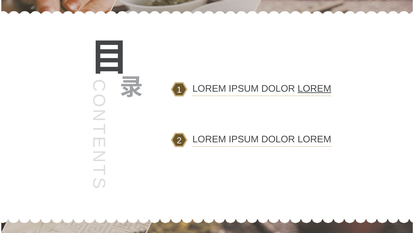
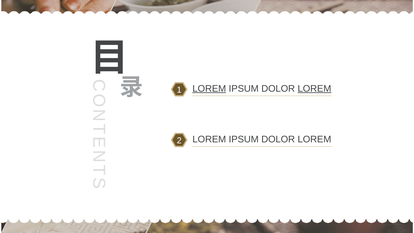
LOREM underline: none -> present (209, 89)
